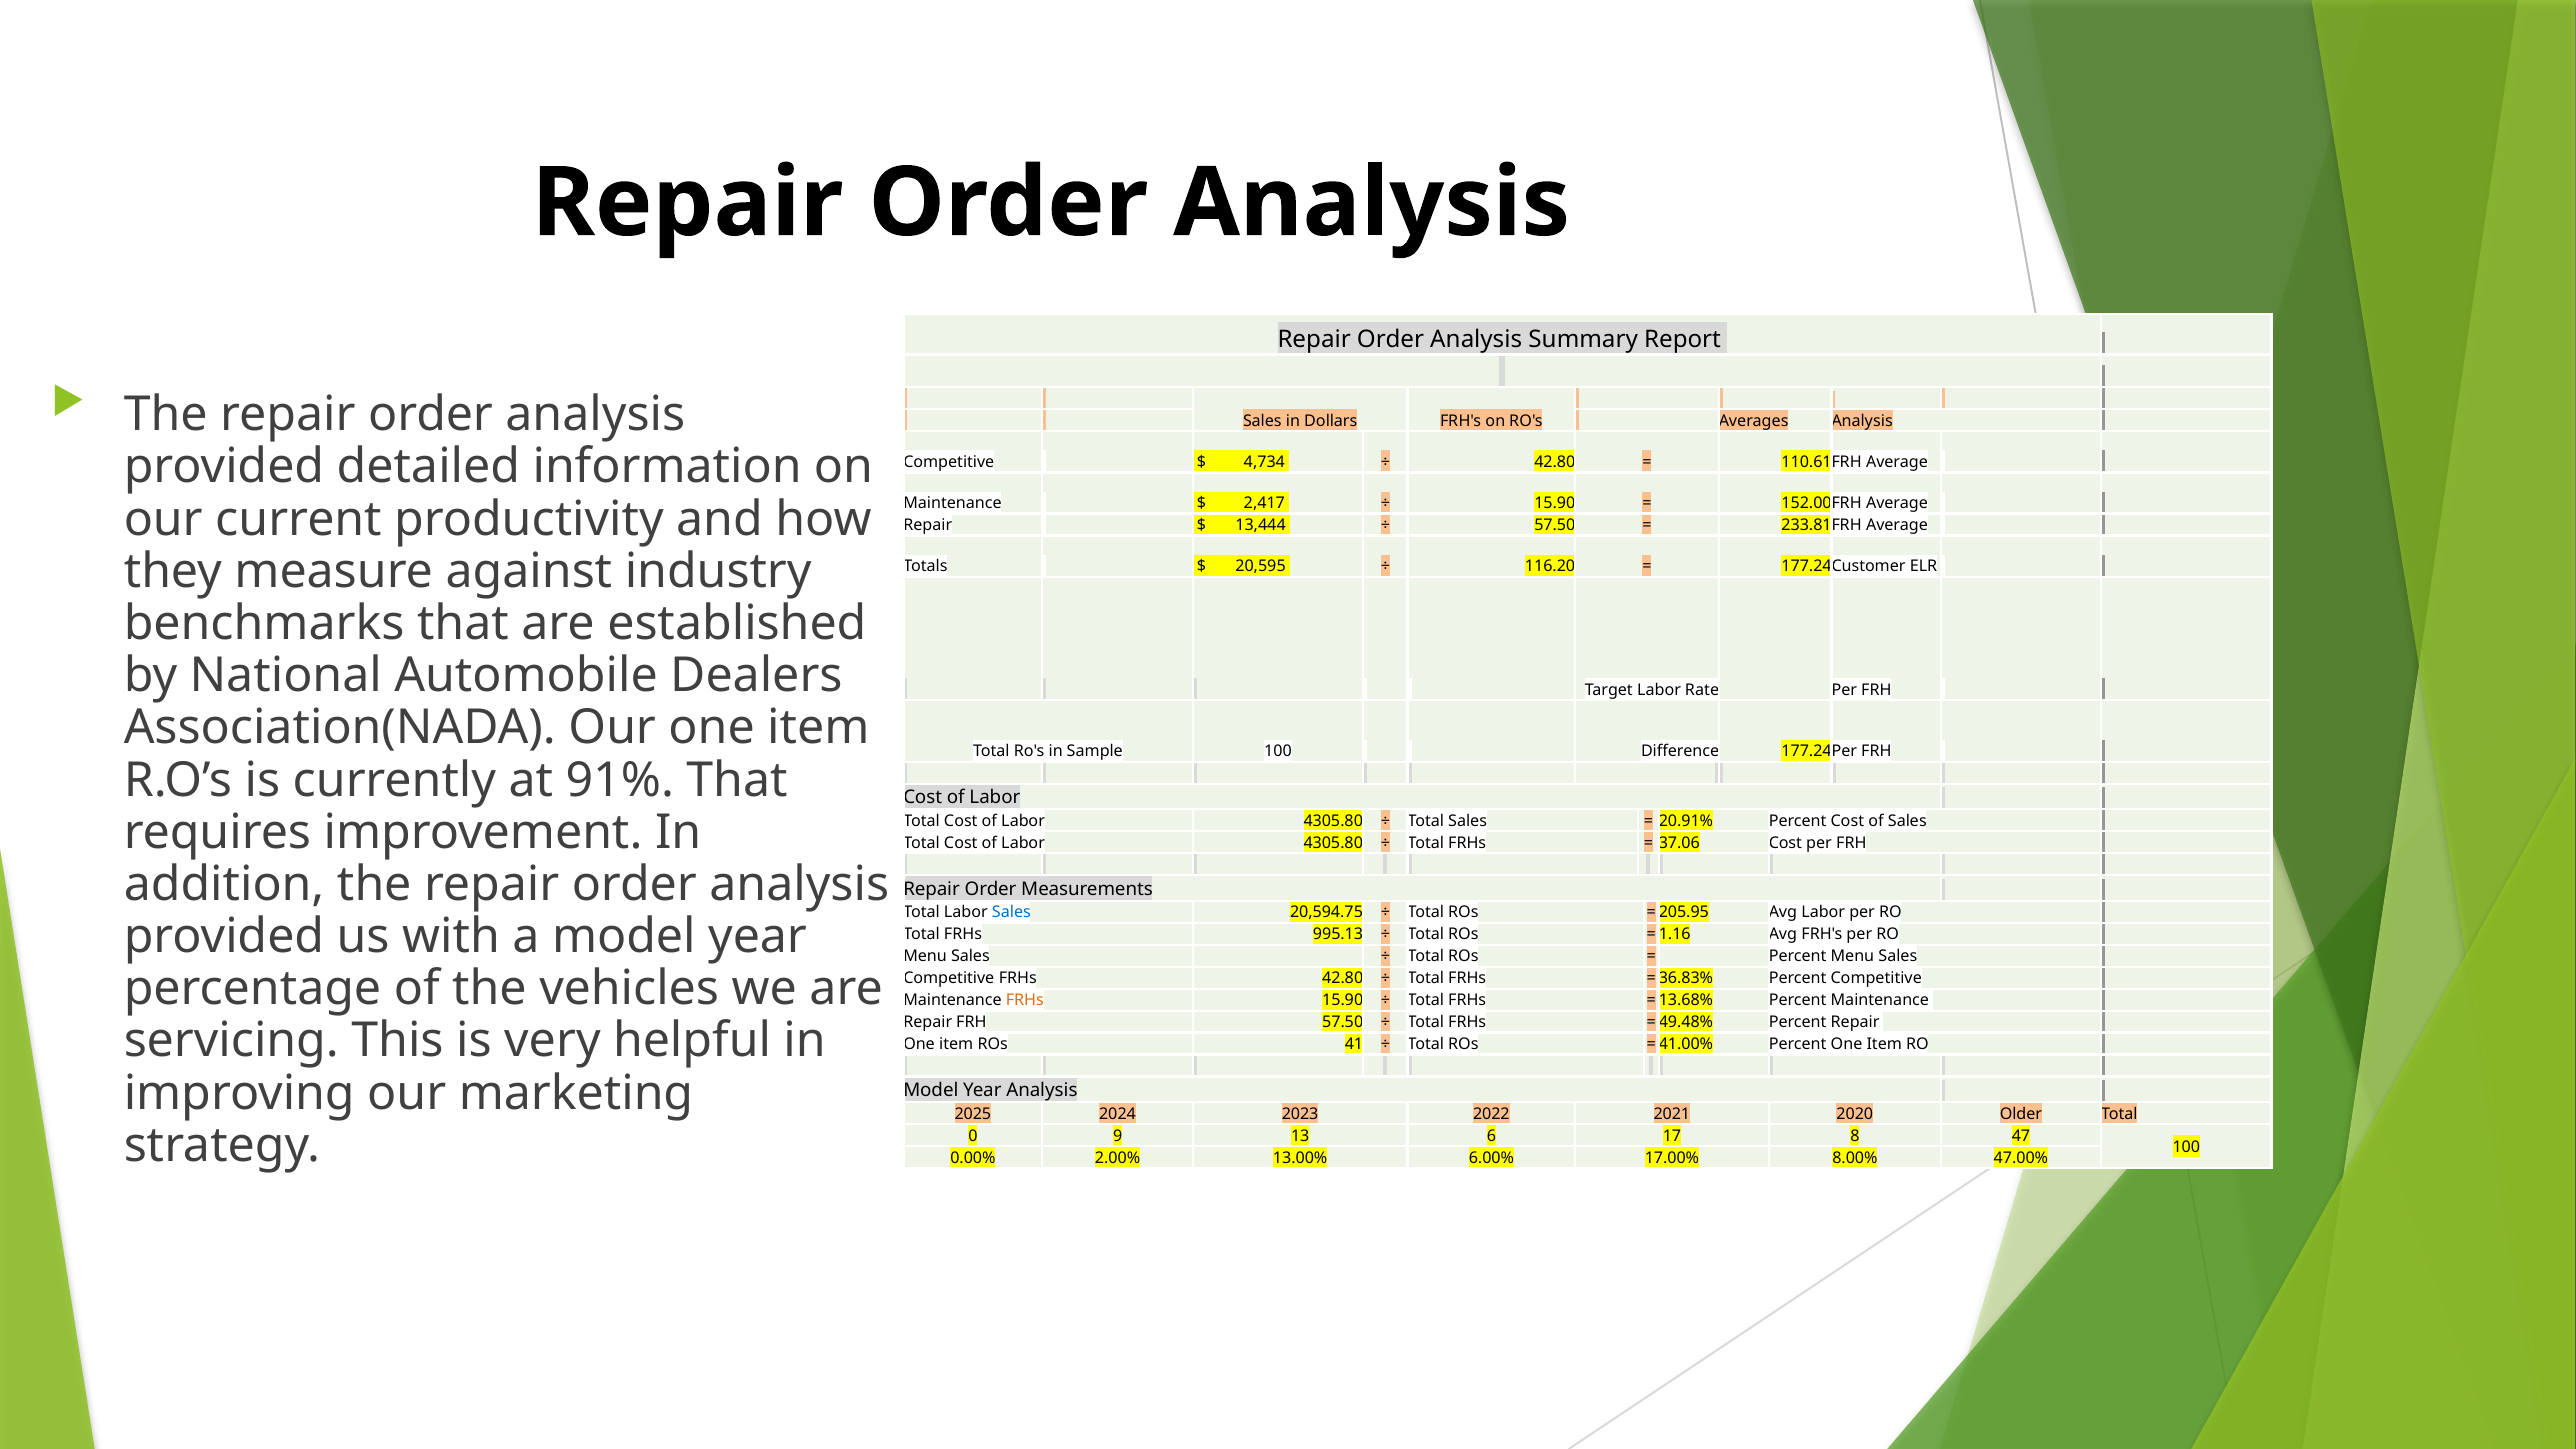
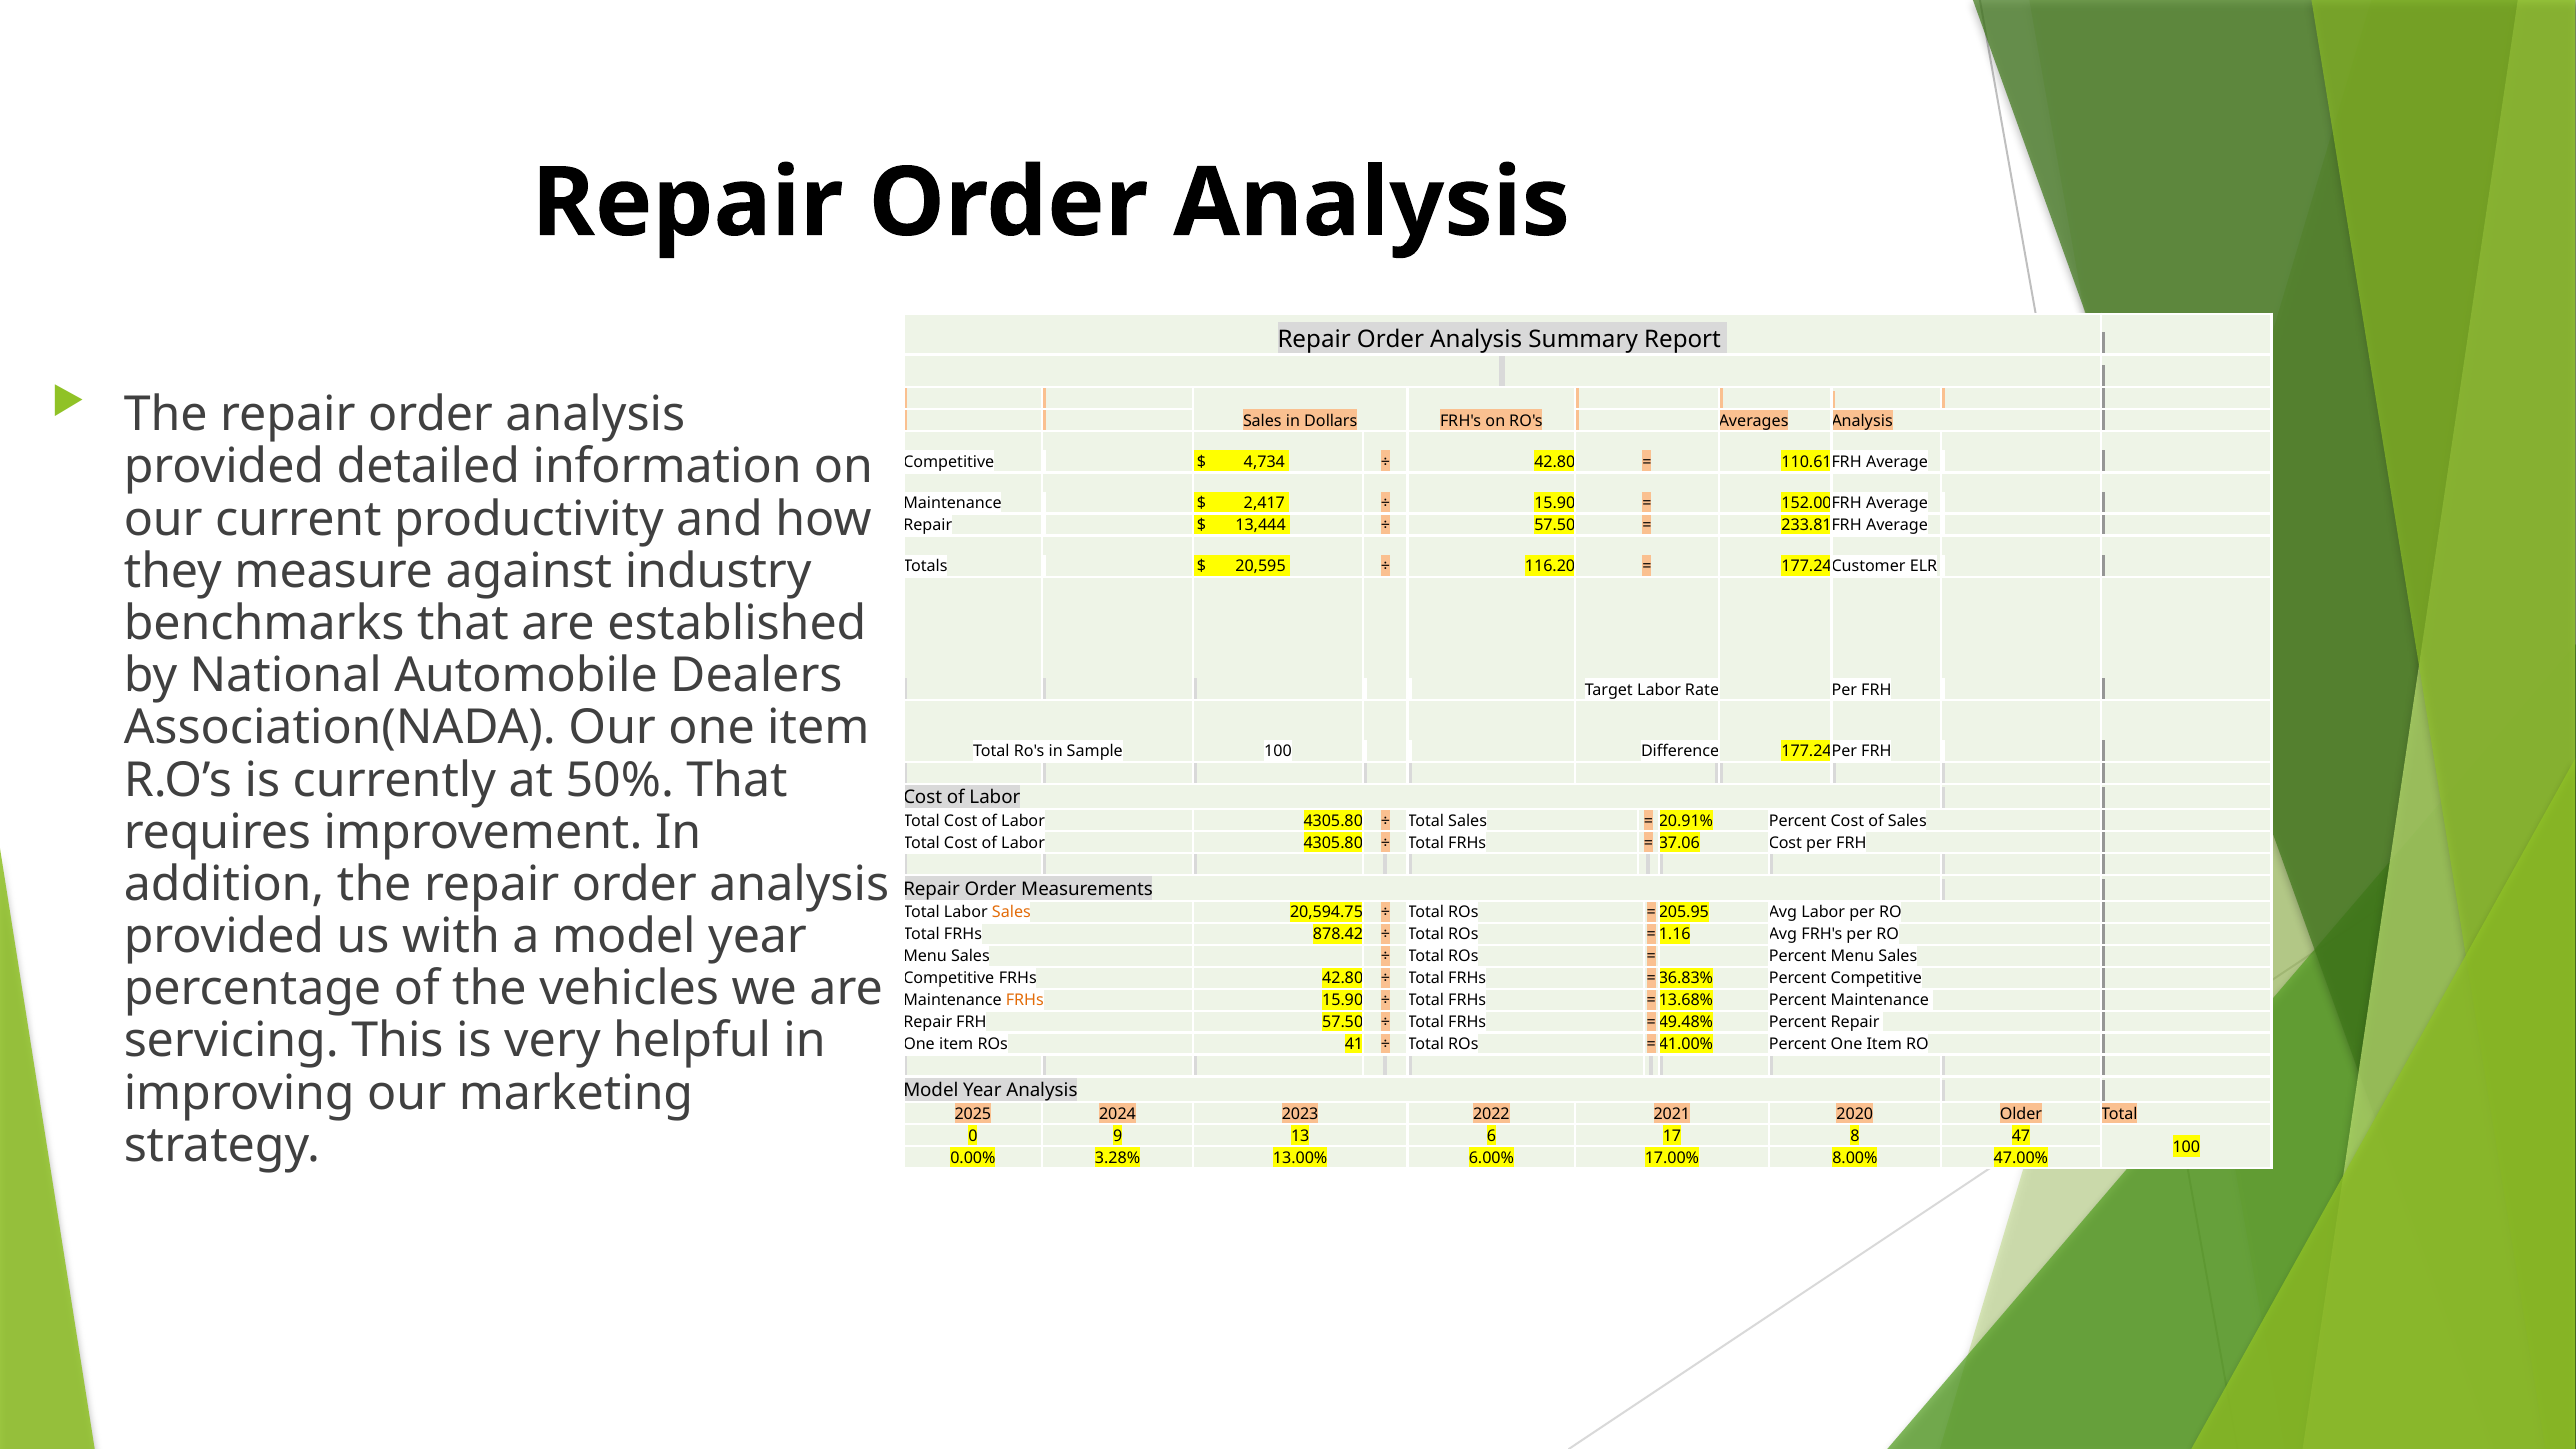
91%: 91% -> 50% (620, 780)
Sales colour: blue -> orange (1011, 913)
995.13: 995.13 -> 878.42 (1338, 935)
2.00%: 2.00% -> 3.28% (1118, 1158)
